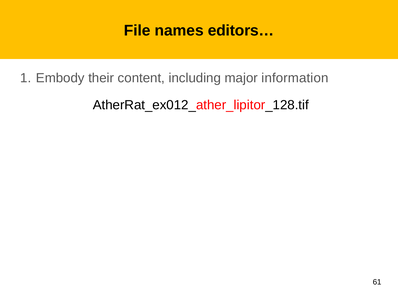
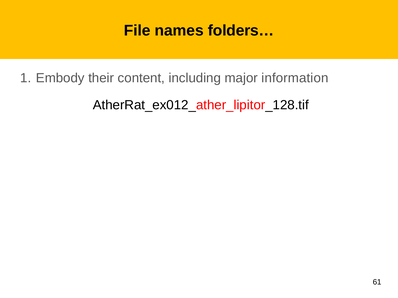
editors…: editors… -> folders… (241, 31)
